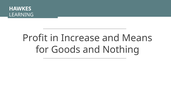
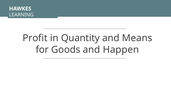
Increase: Increase -> Quantity (80, 38)
Nothing: Nothing -> Happen (121, 50)
